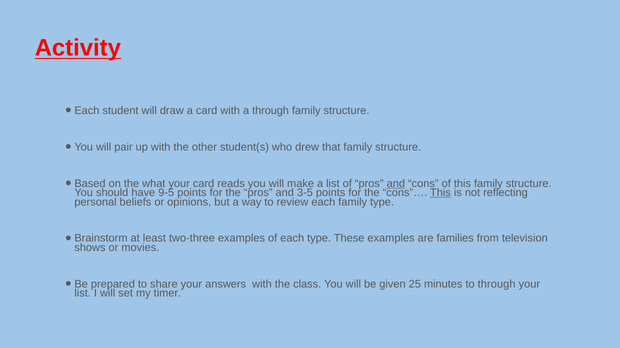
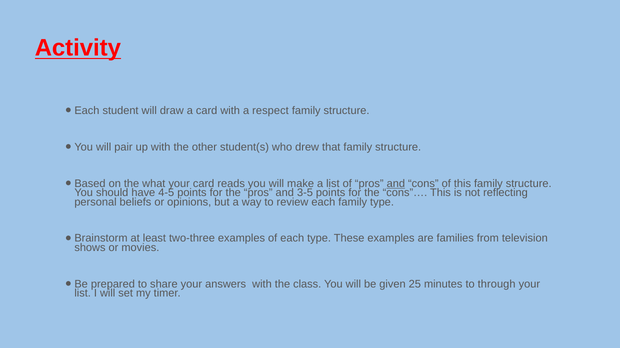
a through: through -> respect (270, 111)
9-5: 9-5 -> 4-5 (166, 193)
This underline: present -> none (440, 193)
